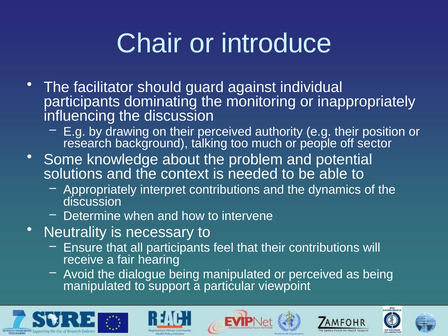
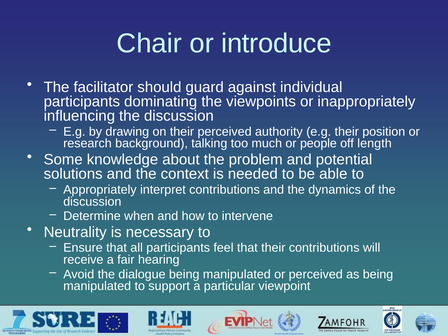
monitoring: monitoring -> viewpoints (261, 102)
sector: sector -> length (375, 144)
